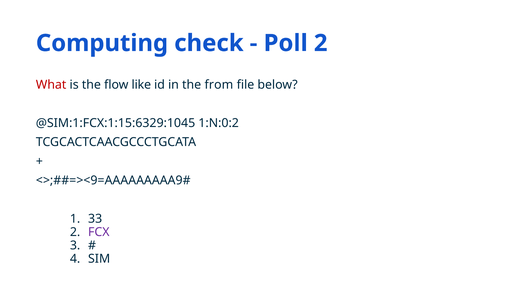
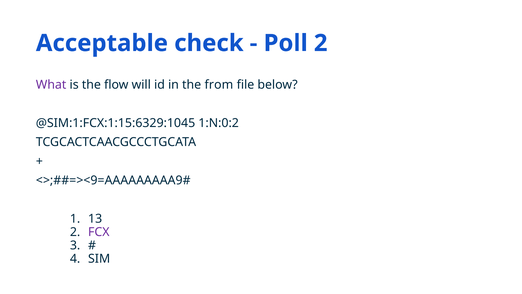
Computing: Computing -> Acceptable (102, 43)
What colour: red -> purple (51, 85)
like: like -> will (141, 85)
33: 33 -> 13 (95, 219)
